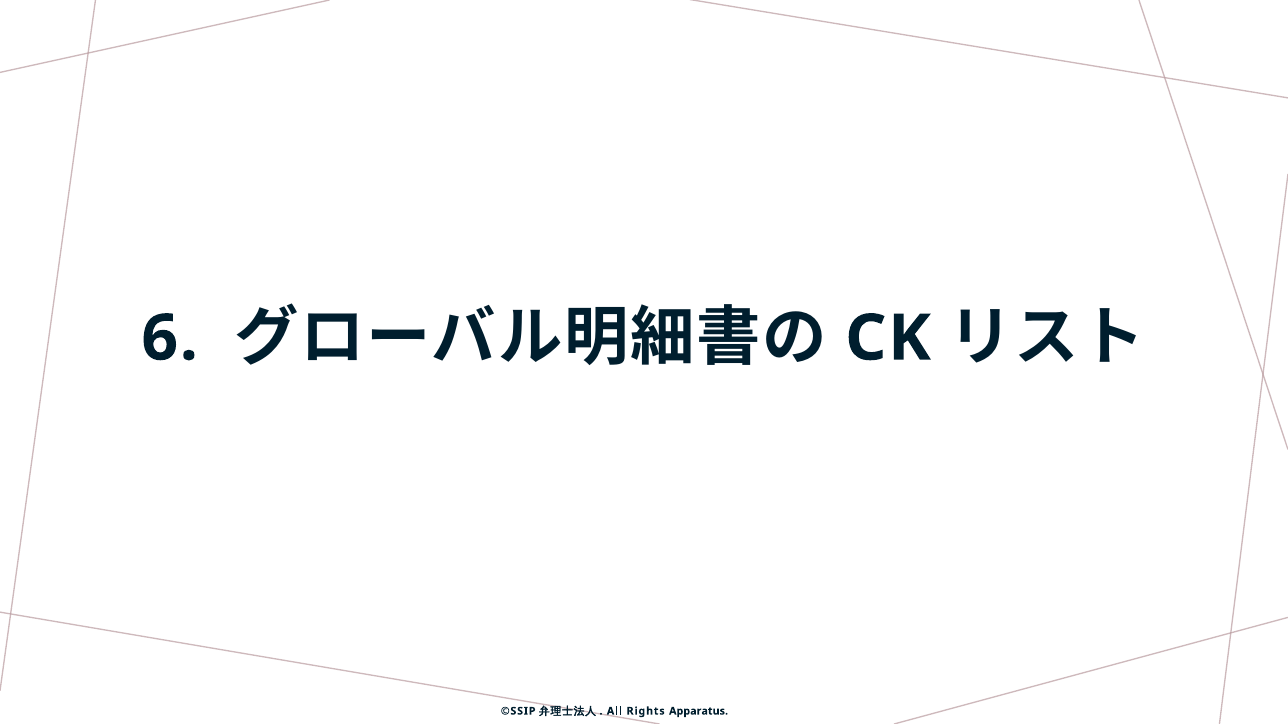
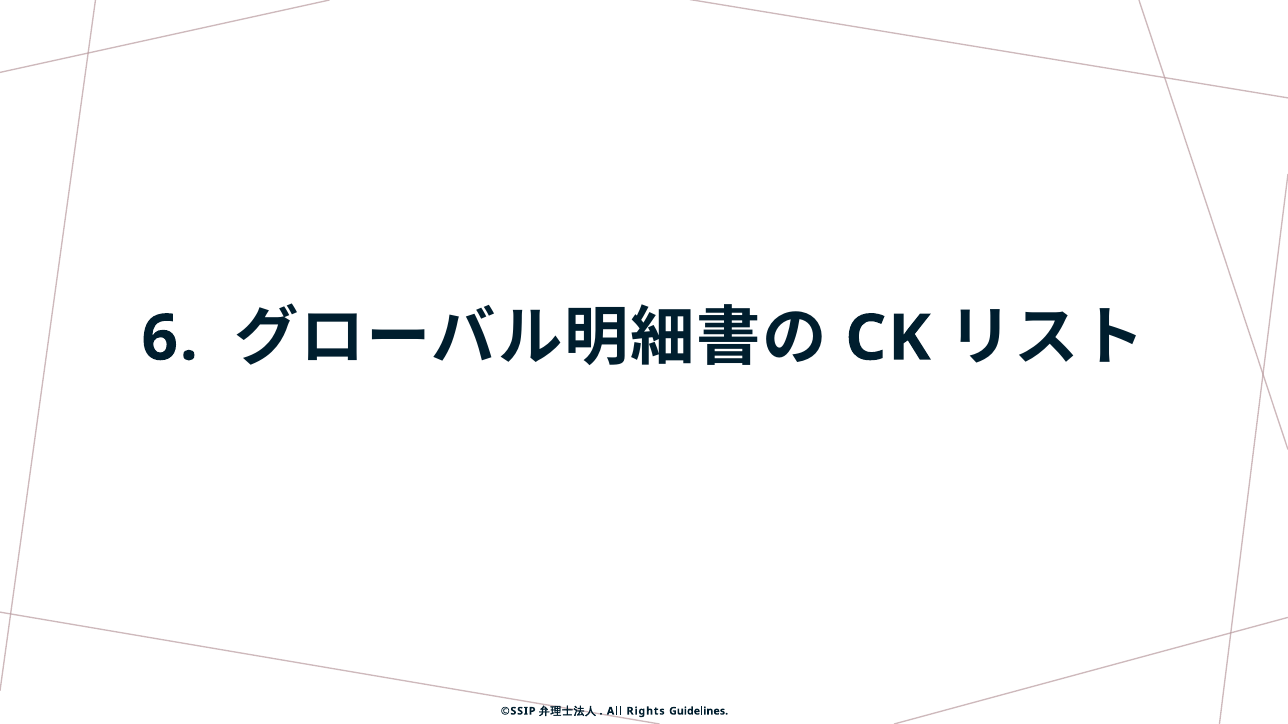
Apparatus: Apparatus -> Guidelines (699, 712)
